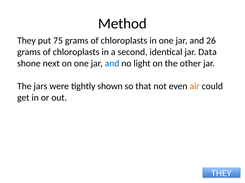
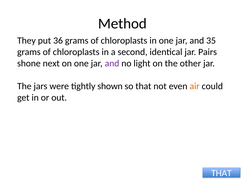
75: 75 -> 36 (58, 41)
26: 26 -> 35 (211, 41)
Data: Data -> Pairs (208, 52)
and colour: blue -> purple (112, 64)
THEY: THEY -> THAT (221, 174)
